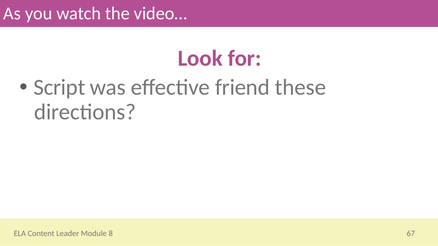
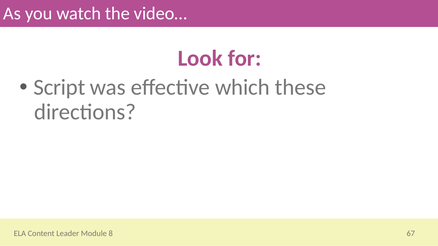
friend: friend -> which (242, 88)
